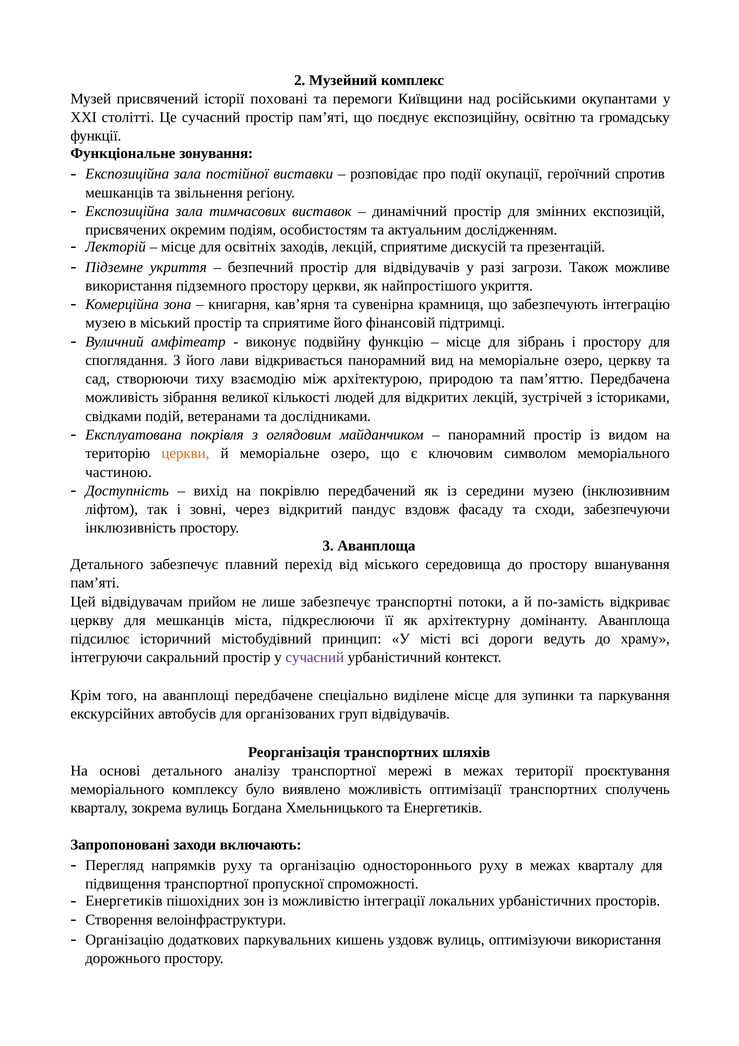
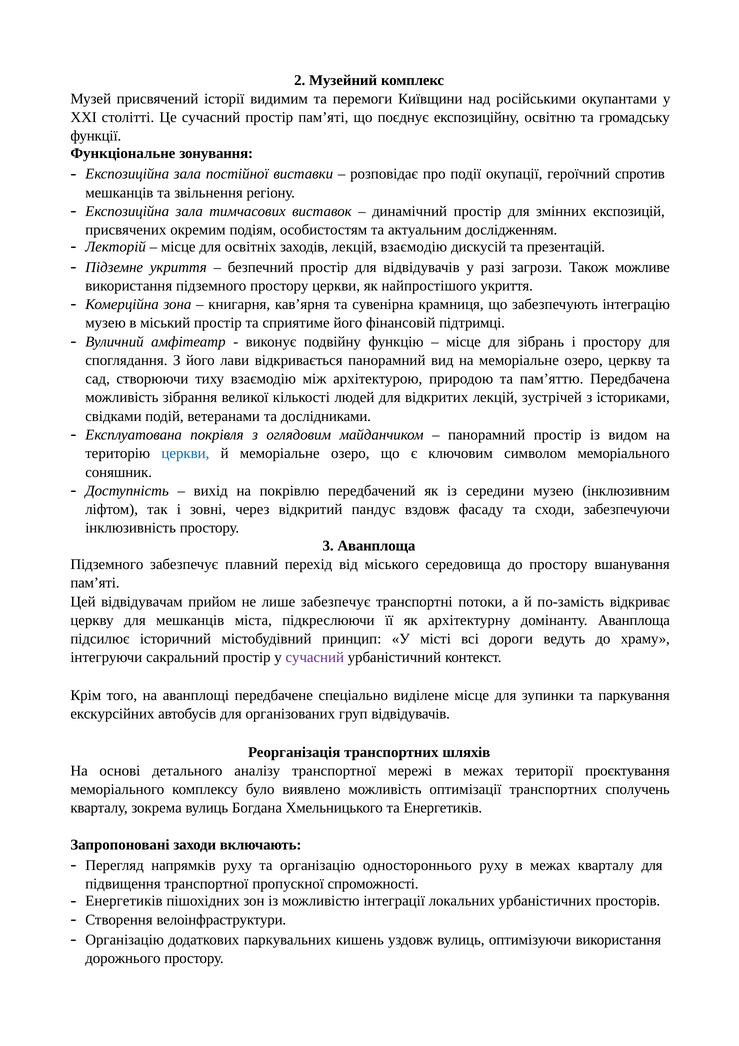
поховані: поховані -> видимим (279, 99)
лекцій сприятиме: сприятиме -> взаємодію (414, 247)
церкви colour: orange -> blue (185, 453)
частиною: частиною -> соняшник (119, 472)
Детального: Детального -> Підземного (107, 564)
